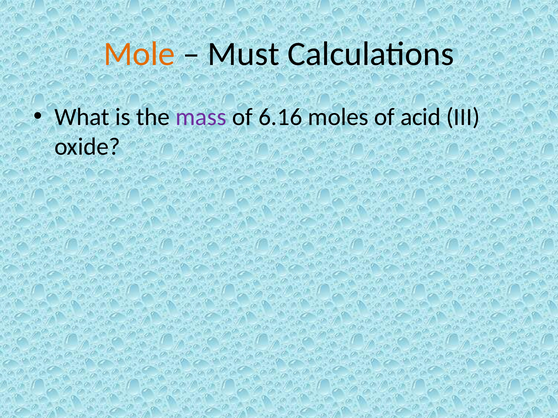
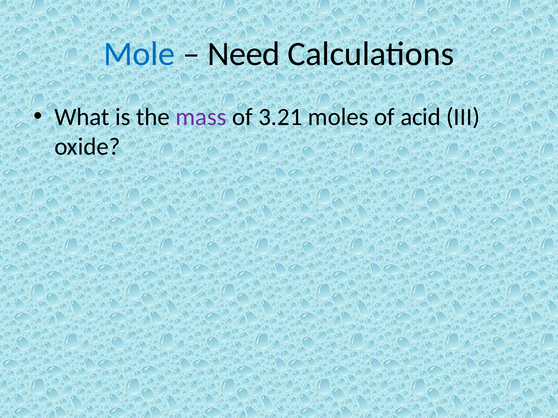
Mole colour: orange -> blue (139, 54)
Must: Must -> Need (244, 54)
6.16: 6.16 -> 3.21 (280, 117)
